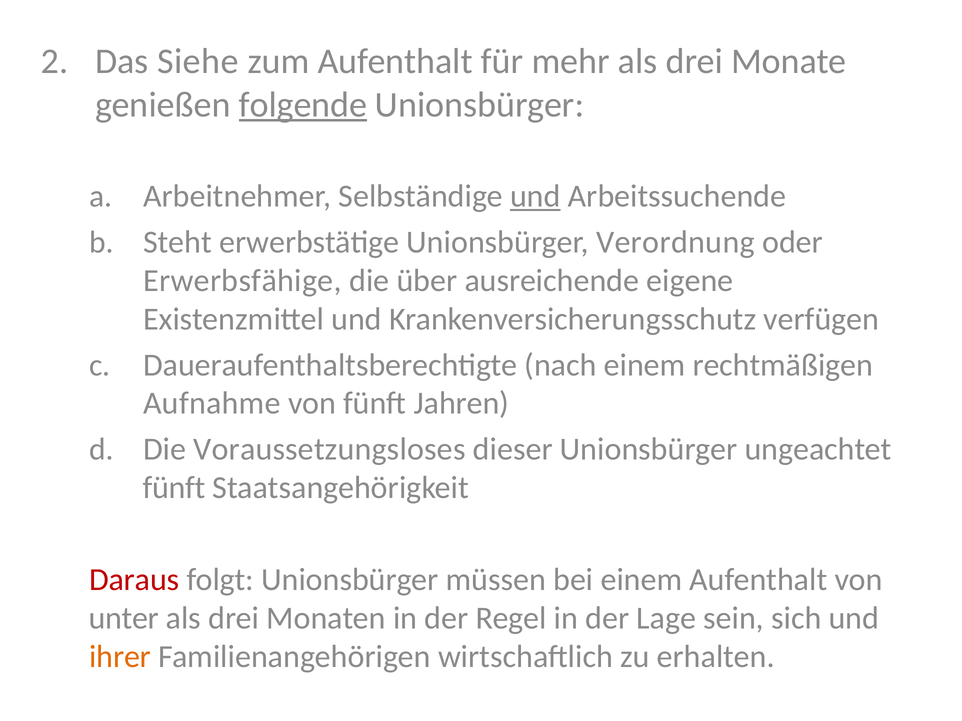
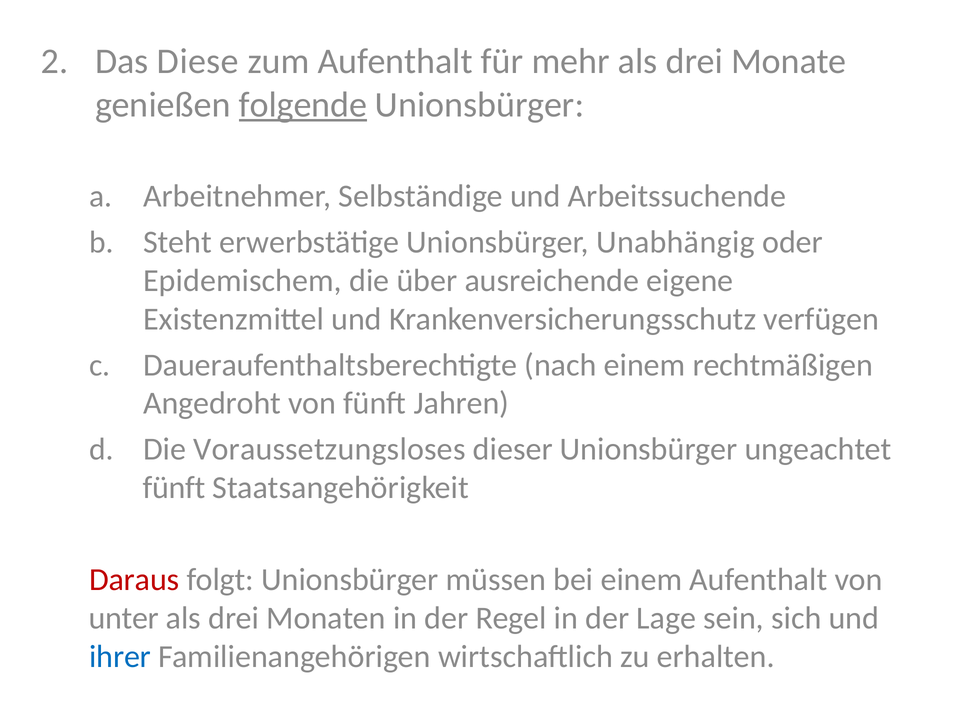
Siehe: Siehe -> Diese (198, 61)
und underline: present -> none (535, 196)
Verordnung: Verordnung -> Unabhängig (675, 242)
Erwerbsfähige: Erwerbsfähige -> Epidemischem (243, 281)
Aufnahme: Aufnahme -> Angedroht (212, 404)
ihrer colour: orange -> blue (120, 657)
